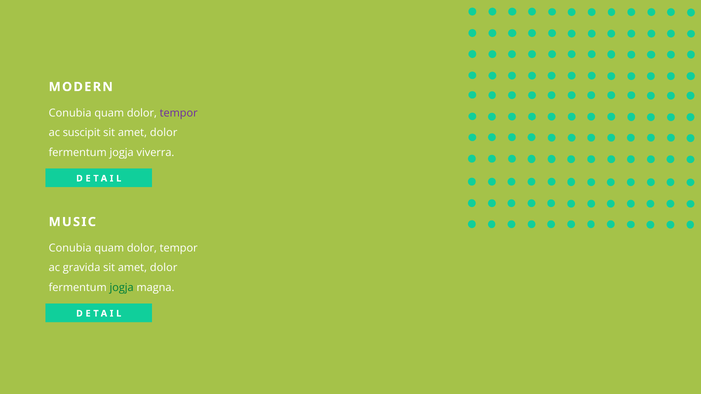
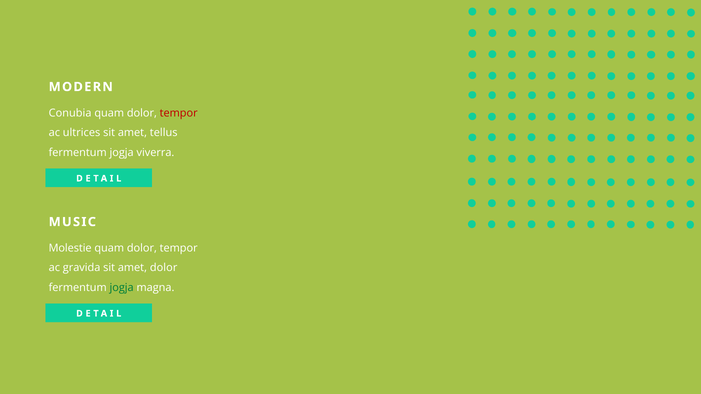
tempor colour: purple -> red (179, 113)
suscipit: suscipit -> ultrices (82, 133)
dolor: dolor -> tellus (164, 133)
Conubia: Conubia -> Molestie (70, 248)
